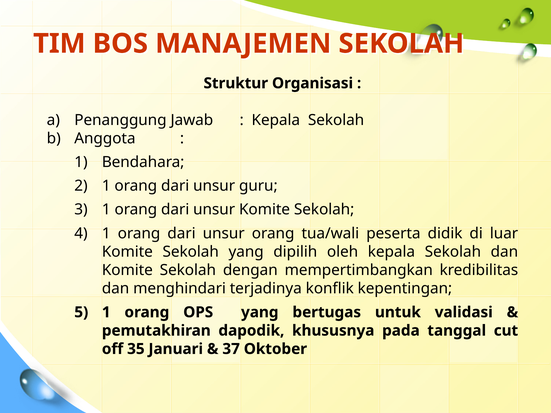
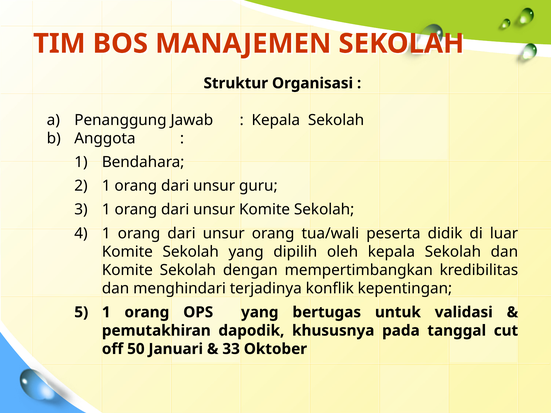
35: 35 -> 50 (136, 349)
37: 37 -> 33 (231, 349)
